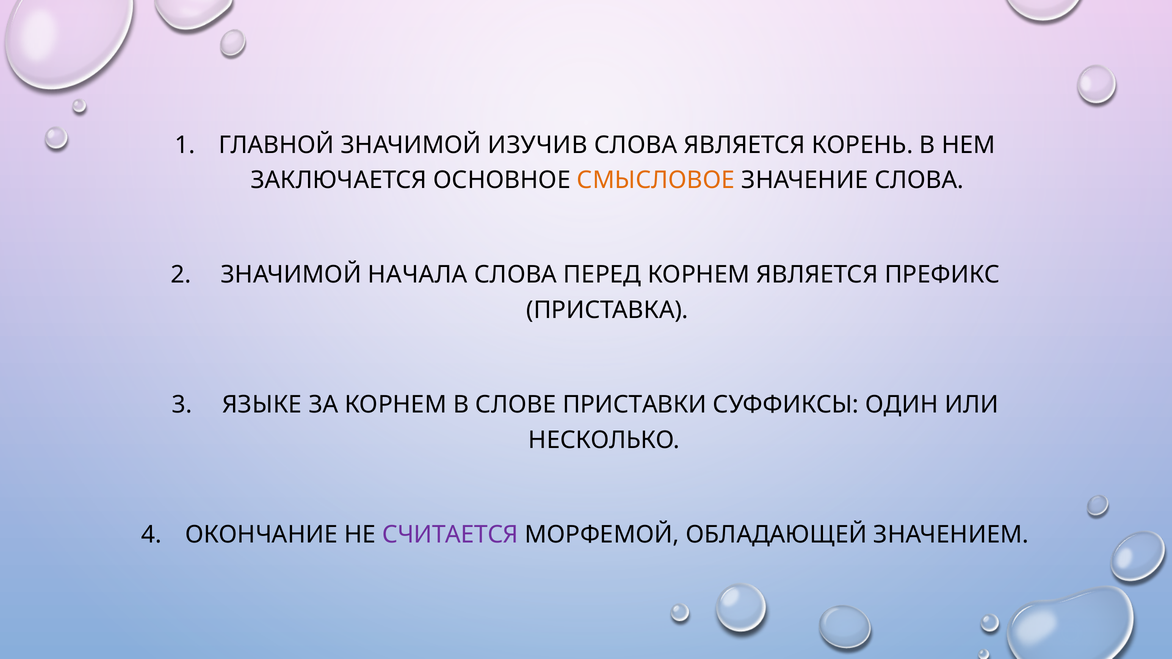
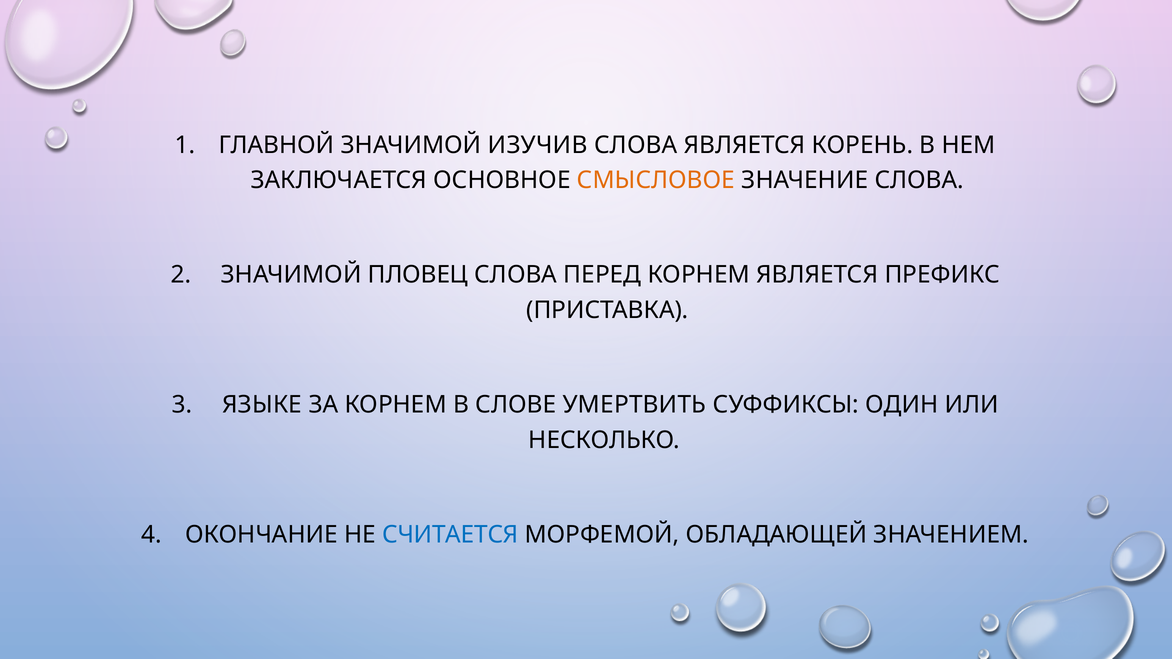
НАЧАЛА: НАЧАЛА -> ПЛОВЕЦ (418, 275)
ПРИСТАВКИ: ПРИСТАВКИ -> УМЕРТВИТЬ (634, 405)
СЧИТАЕТСЯ colour: purple -> blue (450, 535)
